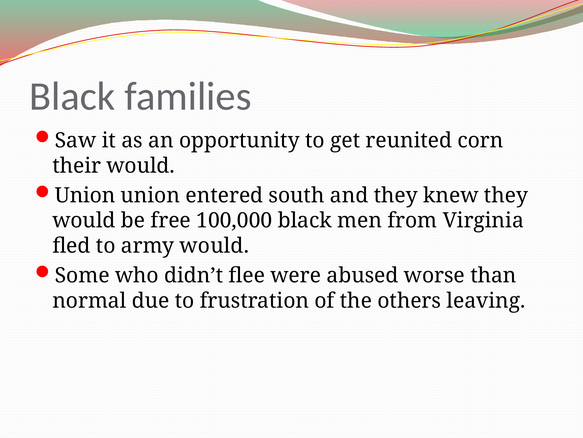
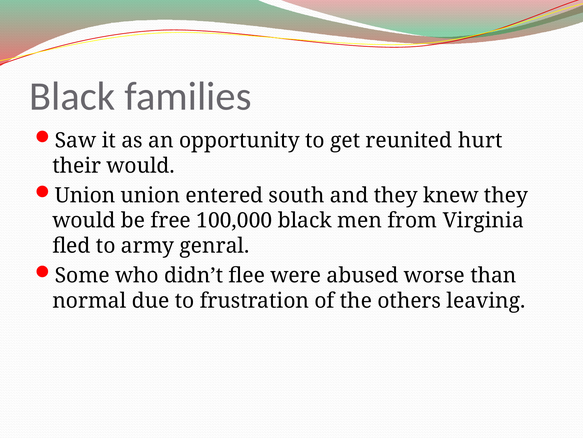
corn: corn -> hurt (480, 140)
army would: would -> genral (214, 246)
